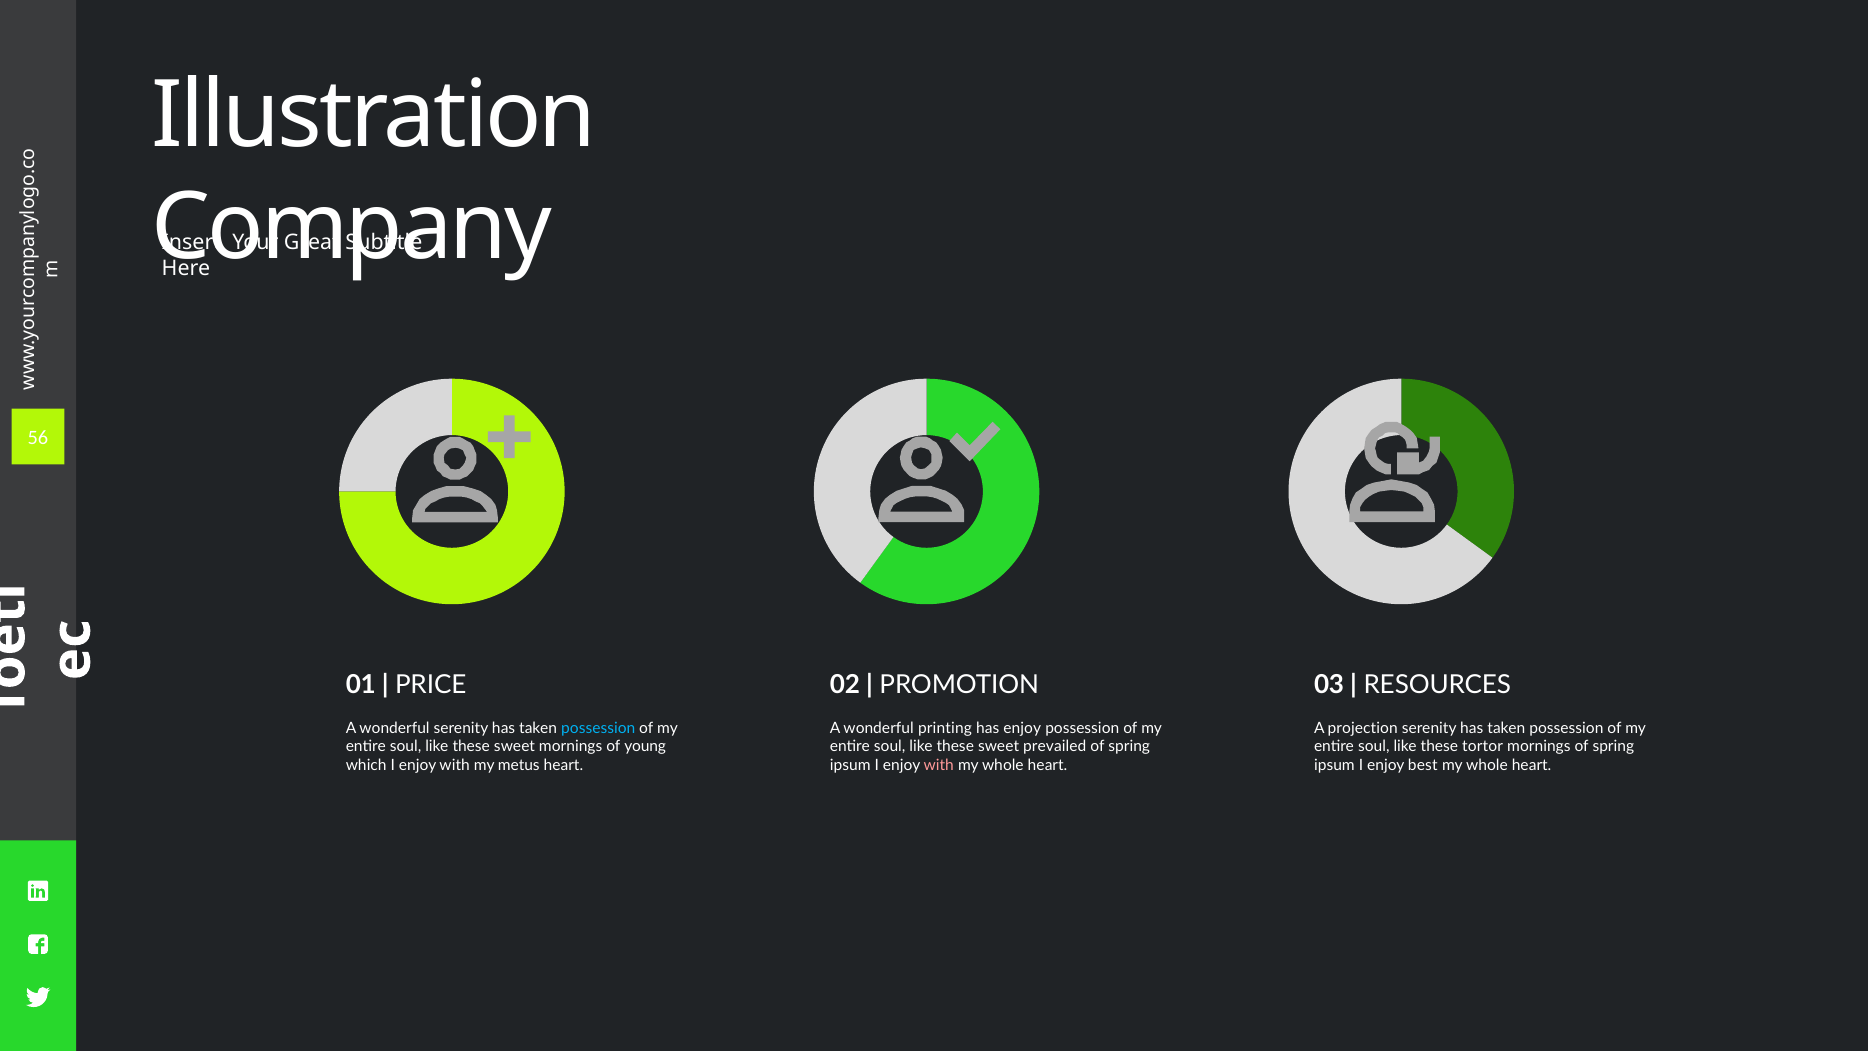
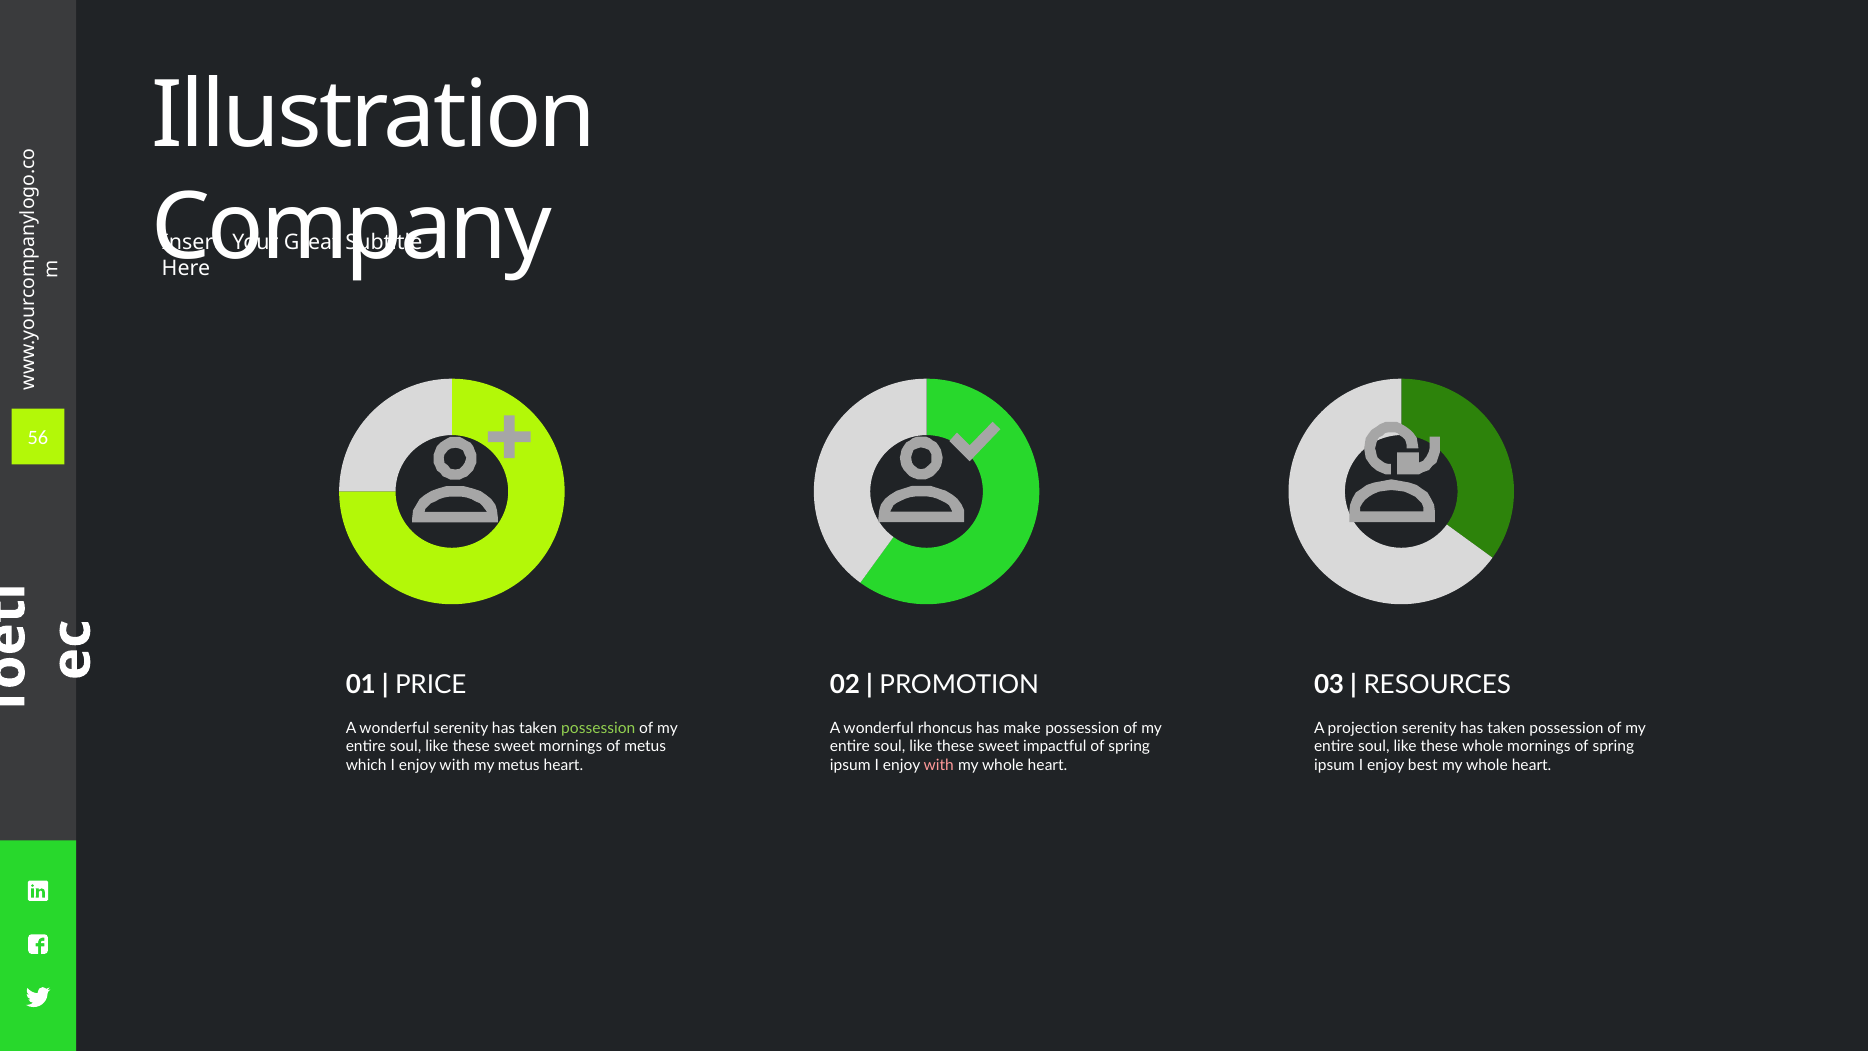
possession colour: light blue -> light green (598, 728)
printing: printing -> rhoncus (945, 728)
has enjoy: enjoy -> make (1022, 728)
of young: young -> metus (645, 746)
prevailed: prevailed -> impactful (1055, 746)
these tortor: tortor -> whole (1483, 746)
